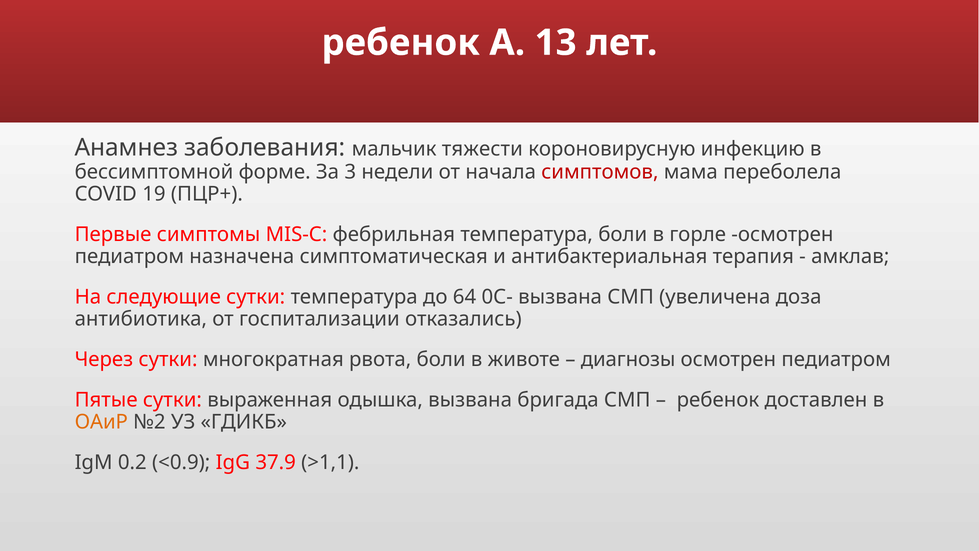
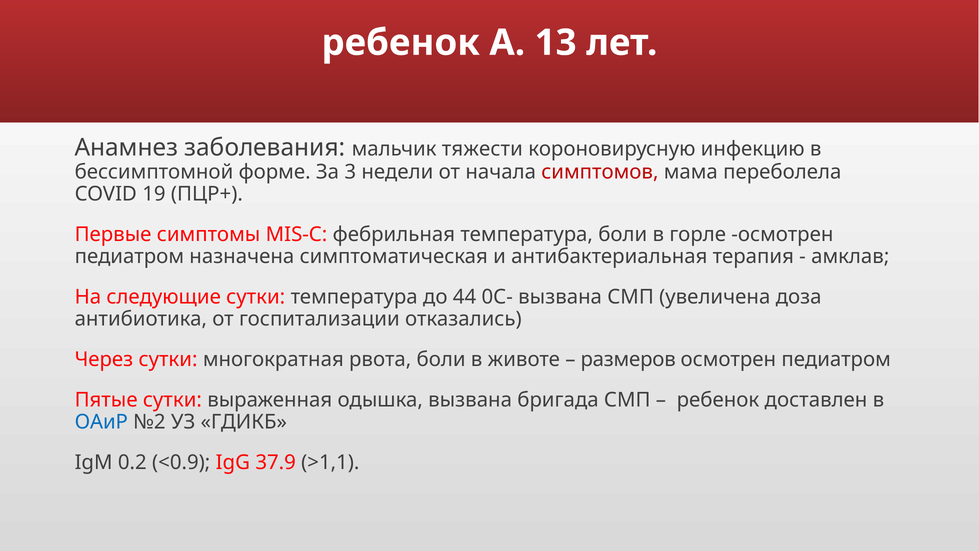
64: 64 -> 44 (465, 297)
диагнозы: диагнозы -> размеров (628, 359)
ОАиР colour: orange -> blue (101, 422)
